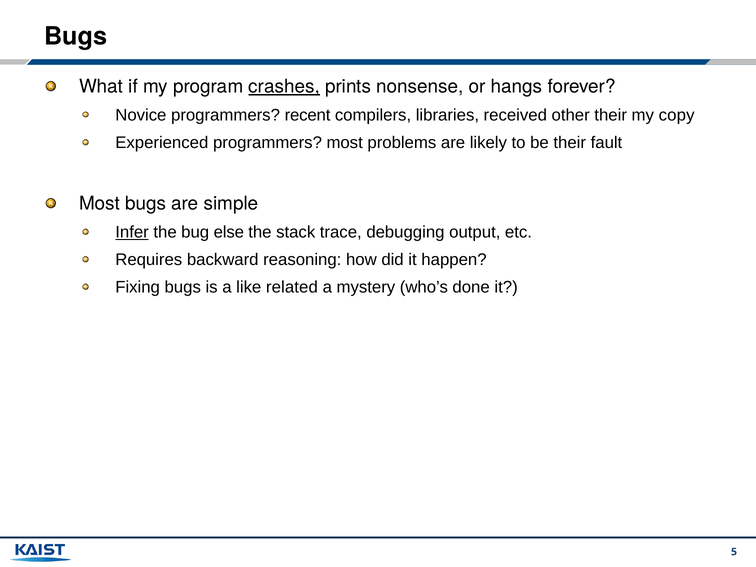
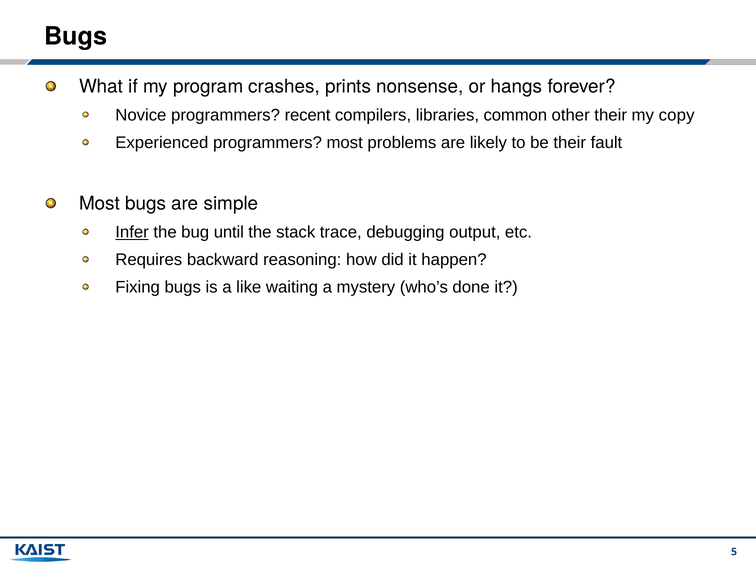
crashes underline: present -> none (284, 87)
received: received -> common (515, 115)
else: else -> until (229, 232)
related: related -> waiting (292, 287)
